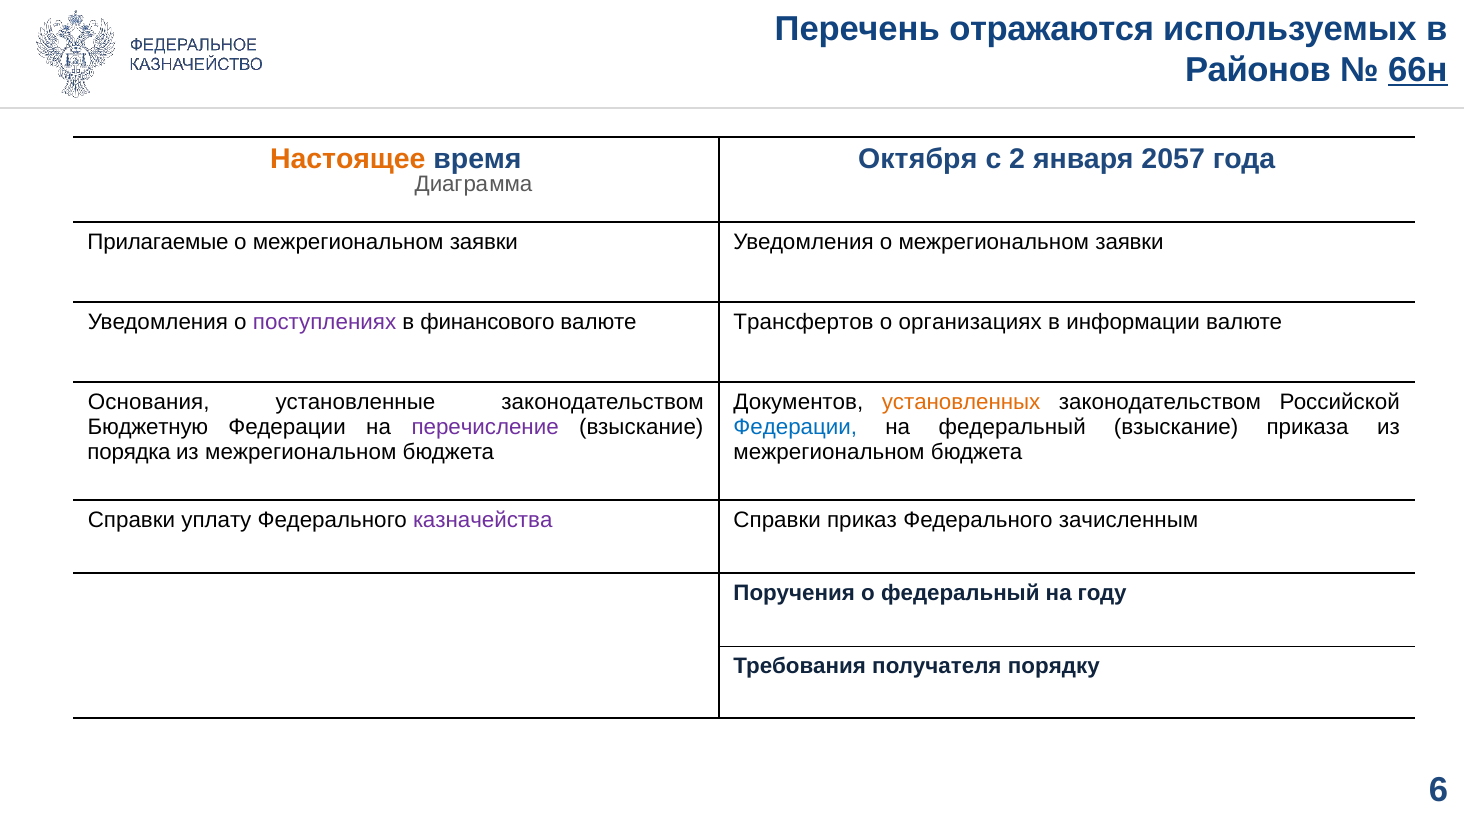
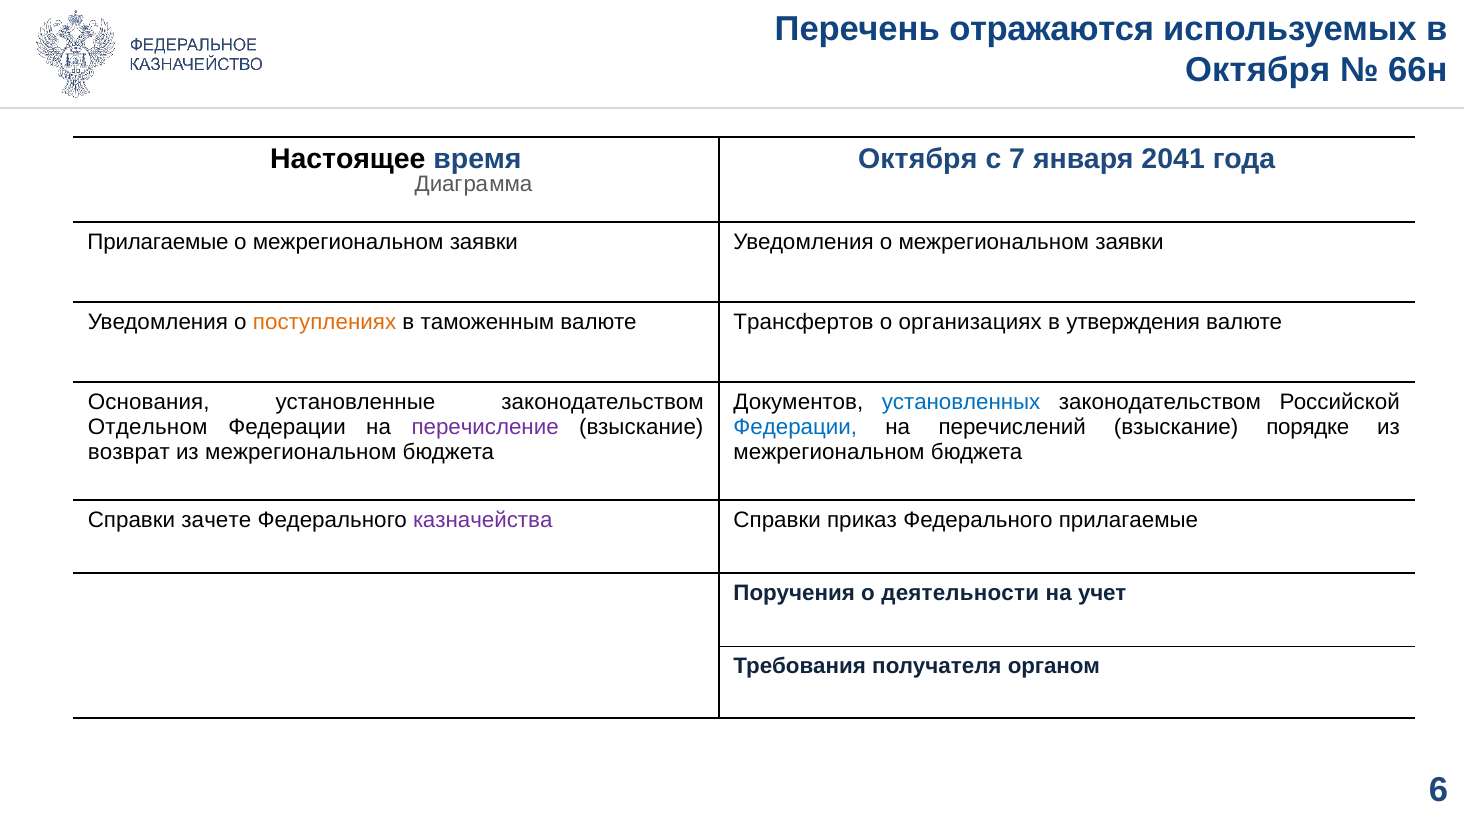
Районов: Районов -> Октября (1258, 70)
66н underline: present -> none (1418, 70)
Настоящее colour: orange -> black (348, 159)
2: 2 -> 7 (1017, 159)
2057: 2057 -> 2041 (1173, 159)
поступлениях colour: purple -> orange (325, 322)
финансового: финансового -> таможенным (487, 322)
информации: информации -> утверждения (1133, 322)
установленных colour: orange -> blue (961, 403)
Бюджетную: Бюджетную -> Отдельном (148, 428)
на федеральный: федеральный -> перечислений (1012, 428)
приказа: приказа -> порядке (1308, 428)
порядка: порядка -> возврат (129, 452)
уплату: уплату -> зачете (216, 521)
Федерального зачисленным: зачисленным -> прилагаемые (1128, 521)
о федеральный: федеральный -> деятельности (960, 594)
году: году -> учет (1102, 594)
порядку: порядку -> органом (1054, 667)
